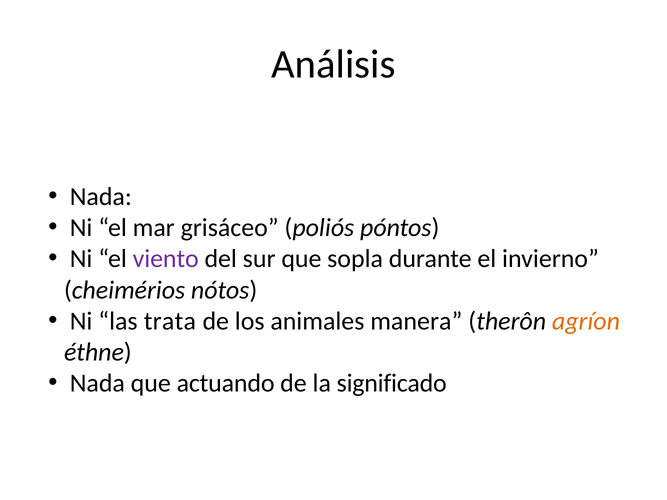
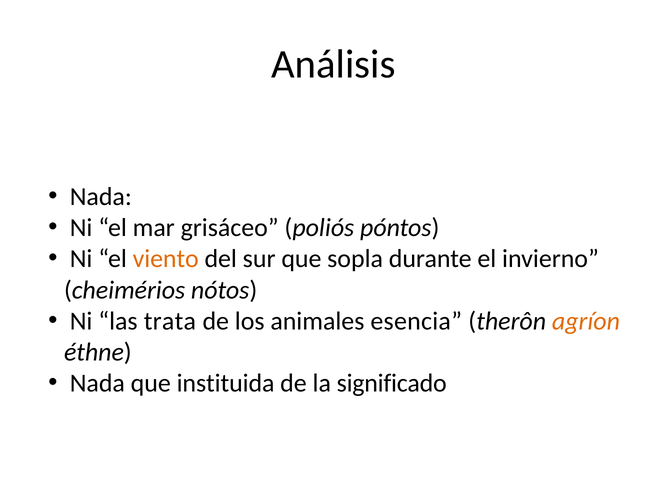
viento colour: purple -> orange (166, 259)
manera: manera -> esencia (416, 321)
actuando: actuando -> instituida (226, 384)
